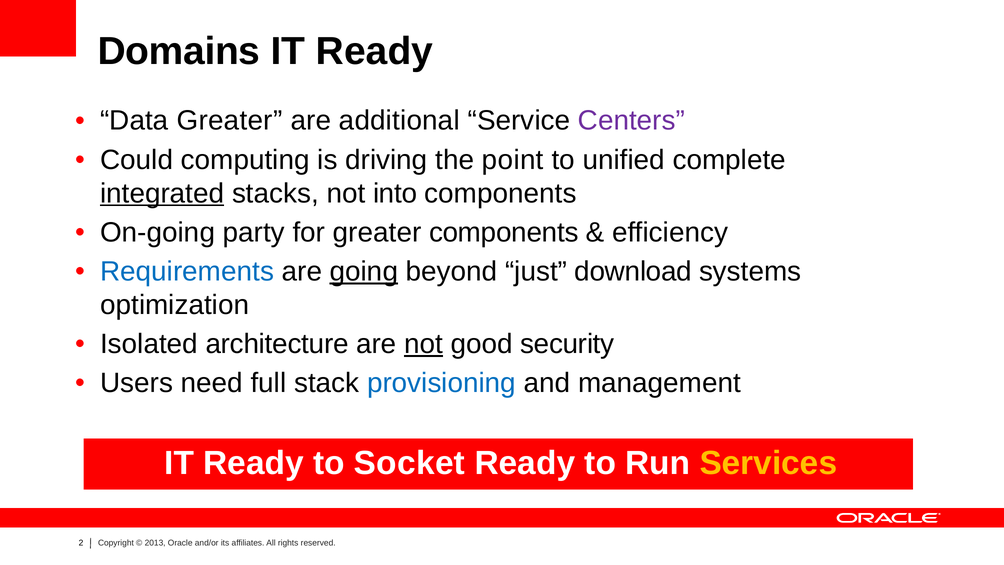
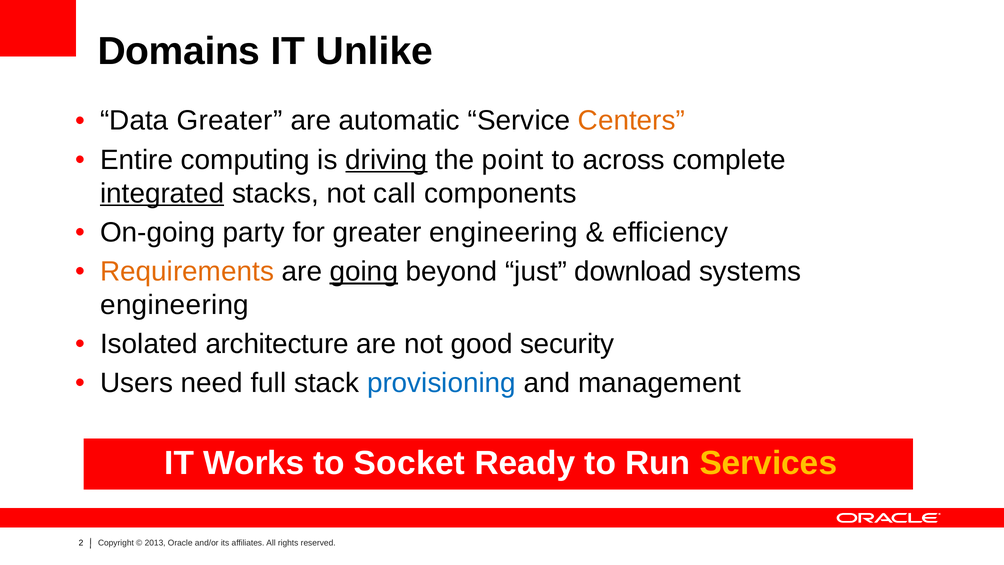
Ready: Ready -> Unlike (375, 51)
additional: additional -> automatic (399, 121)
Centers colour: purple -> orange (631, 121)
Could: Could -> Entire (137, 160)
driving underline: none -> present (386, 160)
unified: unified -> across (624, 160)
into: into -> call (395, 193)
greater components: components -> engineering (503, 232)
Requirements colour: blue -> orange (187, 271)
optimization: optimization -> engineering (175, 305)
not underline: present -> none (424, 344)
Ready: Ready -> Works (254, 463)
